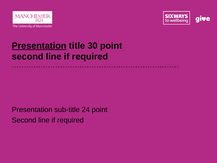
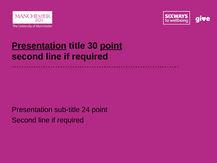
point underline: none -> present (111, 46)
